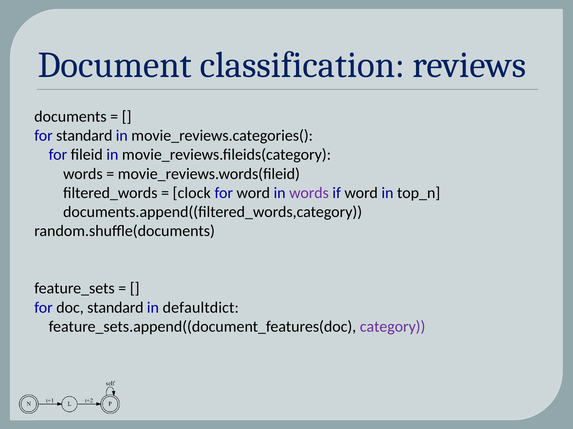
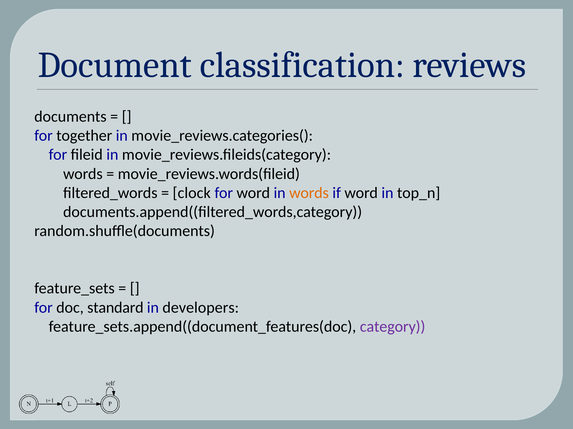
for standard: standard -> together (84, 136)
words colour: purple -> orange (309, 193)
defaultdict: defaultdict -> developers (201, 308)
